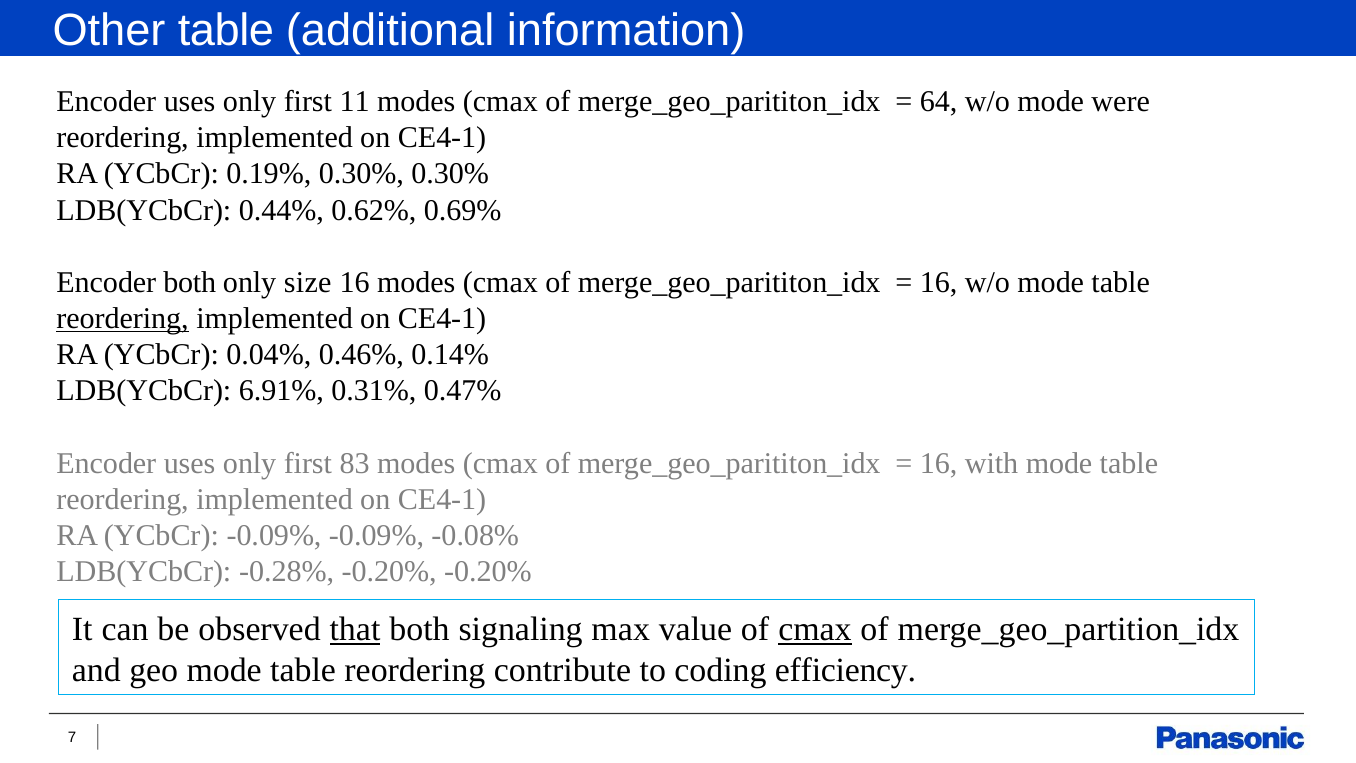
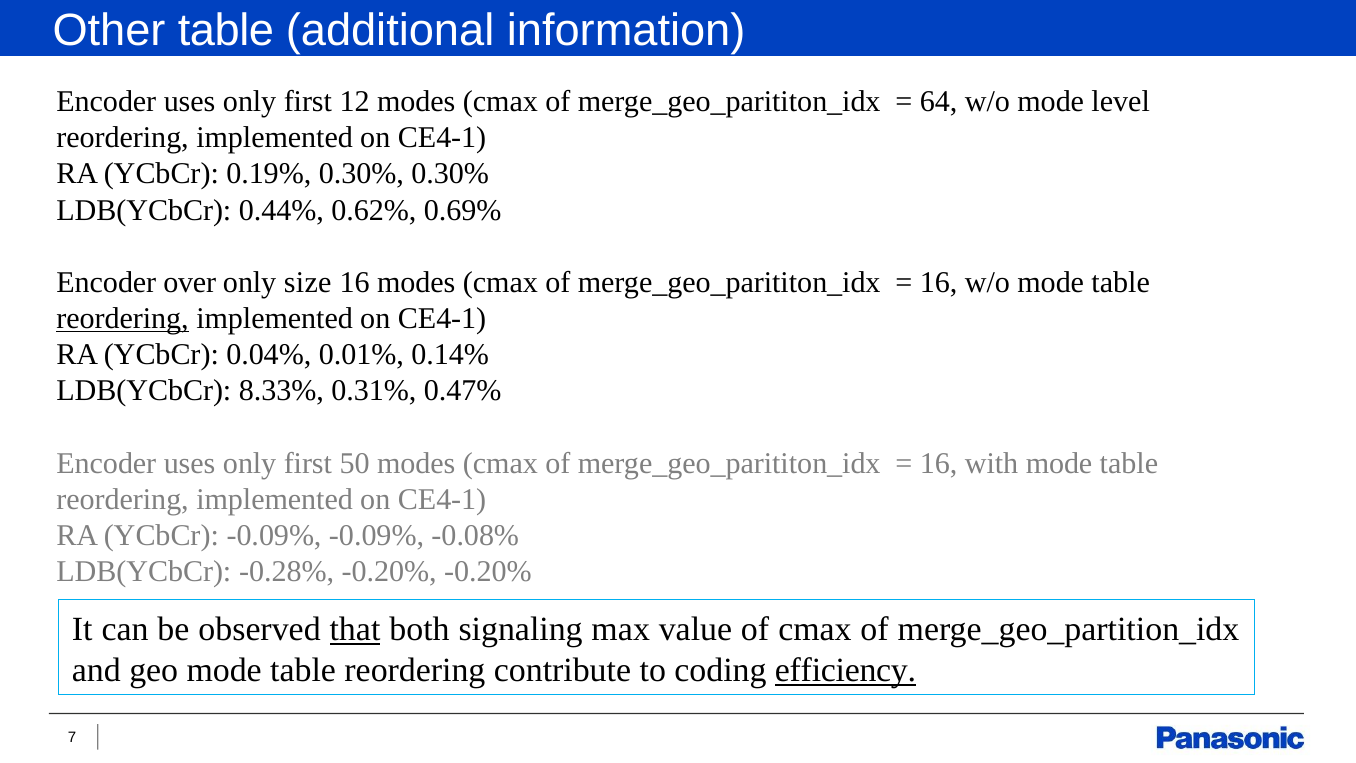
11: 11 -> 12 (355, 102)
were: were -> level (1121, 102)
Encoder both: both -> over (190, 282)
0.46%: 0.46% -> 0.01% (361, 355)
6.91%: 6.91% -> 8.33% (281, 391)
83: 83 -> 50 (355, 463)
cmax underline: present -> none (815, 629)
efficiency underline: none -> present (846, 670)
